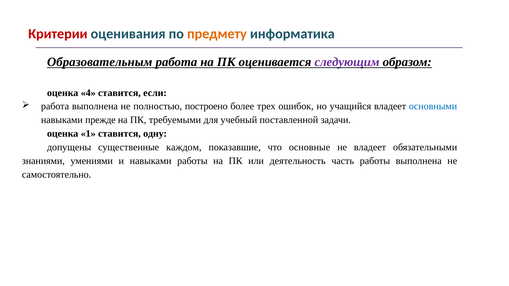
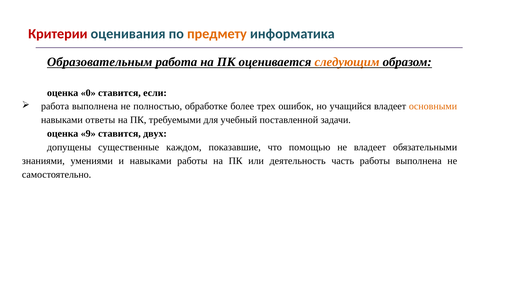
следующим colour: purple -> orange (347, 62)
4: 4 -> 0 (88, 93)
построено: построено -> обработке (206, 107)
основными colour: blue -> orange (433, 107)
прежде: прежде -> ответы (100, 120)
1: 1 -> 9 (88, 134)
одну: одну -> двух (155, 134)
основные: основные -> помощью (310, 148)
